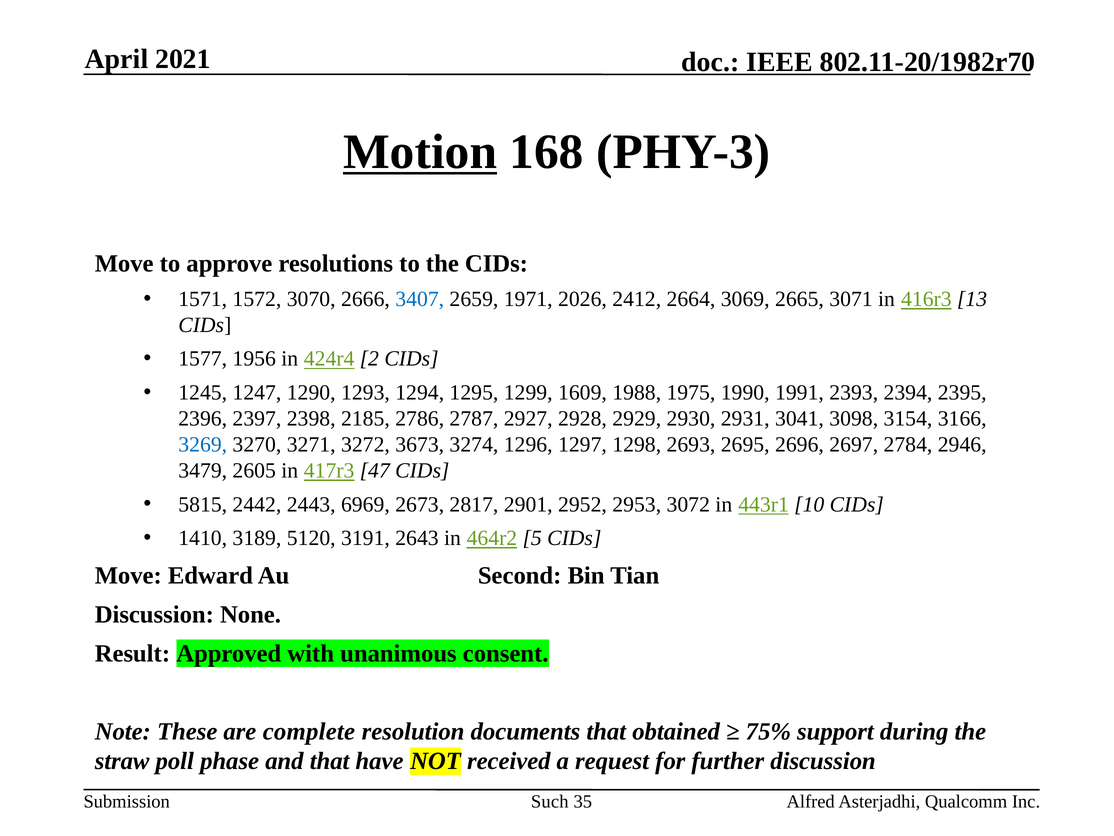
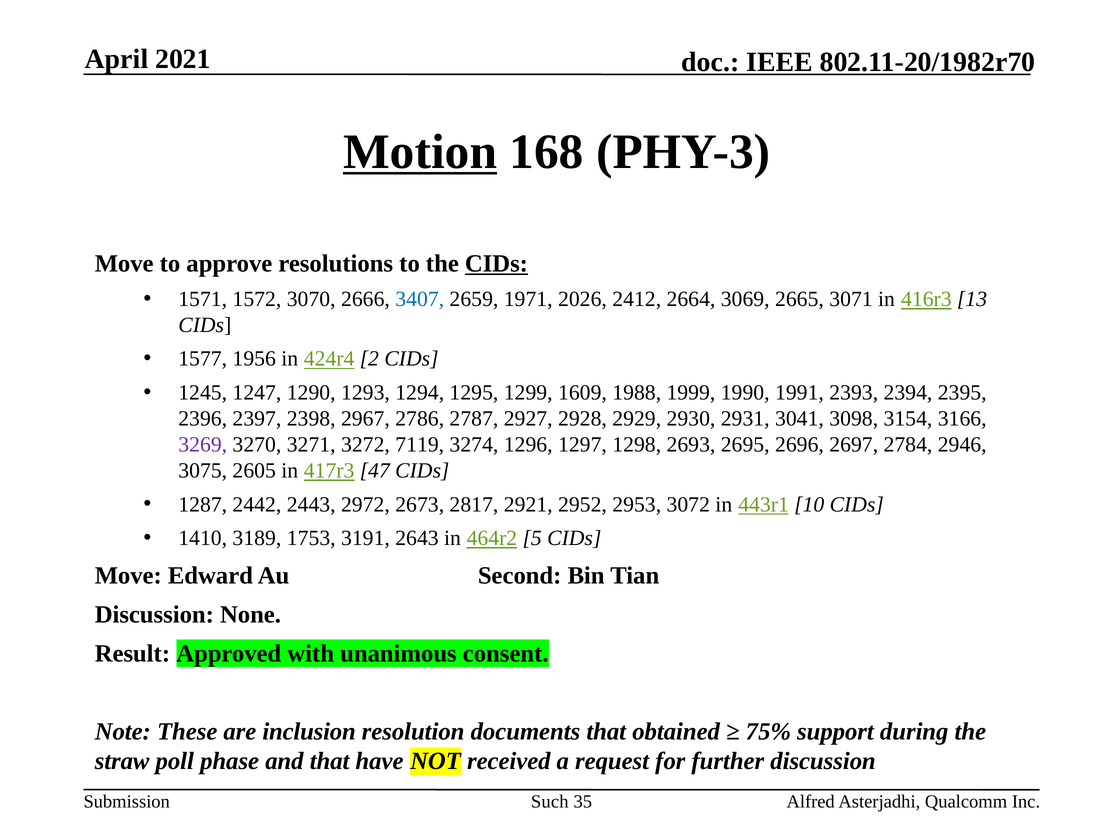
CIDs underline: none -> present (496, 264)
1975: 1975 -> 1999 (691, 392)
2185: 2185 -> 2967 (365, 418)
3269 colour: blue -> purple (203, 444)
3673: 3673 -> 7119 (420, 444)
3479: 3479 -> 3075 (203, 470)
5815: 5815 -> 1287 (203, 504)
6969: 6969 -> 2972 (365, 504)
2901: 2901 -> 2921 (528, 504)
5120: 5120 -> 1753 (311, 538)
complete: complete -> inclusion (309, 731)
